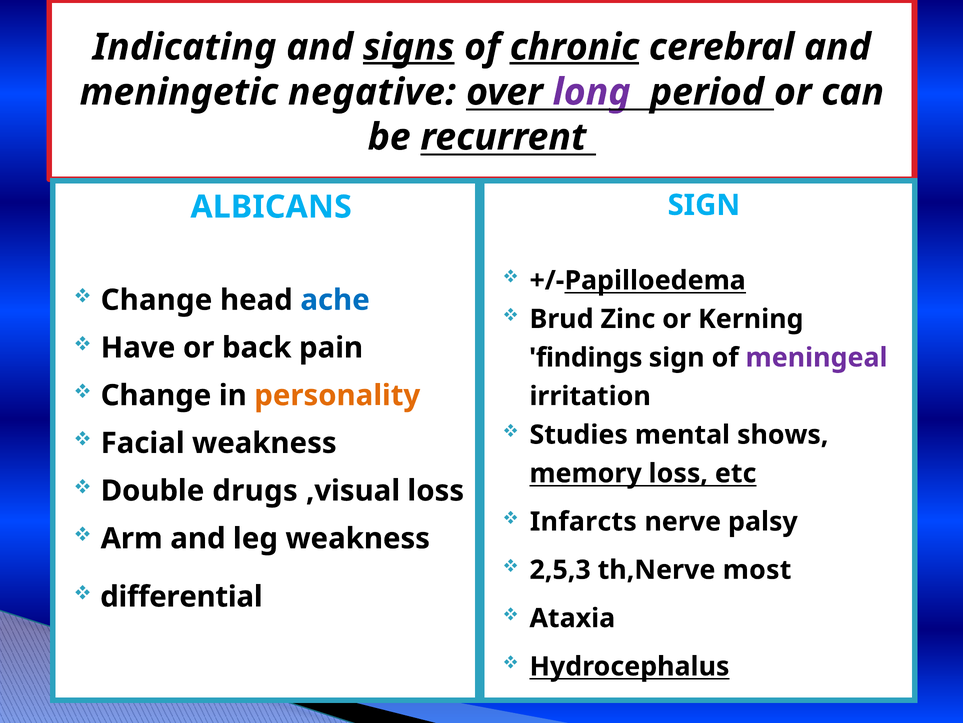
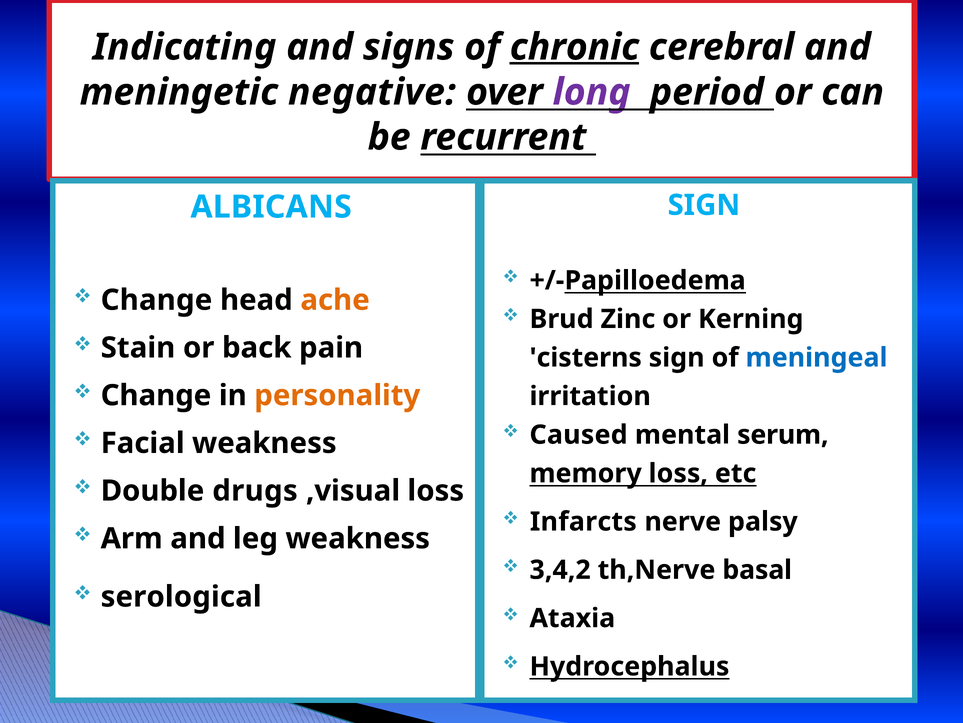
signs underline: present -> none (409, 47)
ache colour: blue -> orange (335, 300)
Have: Have -> Stain (138, 347)
findings: findings -> cisterns (586, 357)
meningeal colour: purple -> blue (817, 357)
Studies: Studies -> Caused (579, 434)
shows: shows -> serum (783, 434)
2,5,3: 2,5,3 -> 3,4,2 (560, 569)
most: most -> basal (757, 569)
differential: differential -> serological (181, 596)
